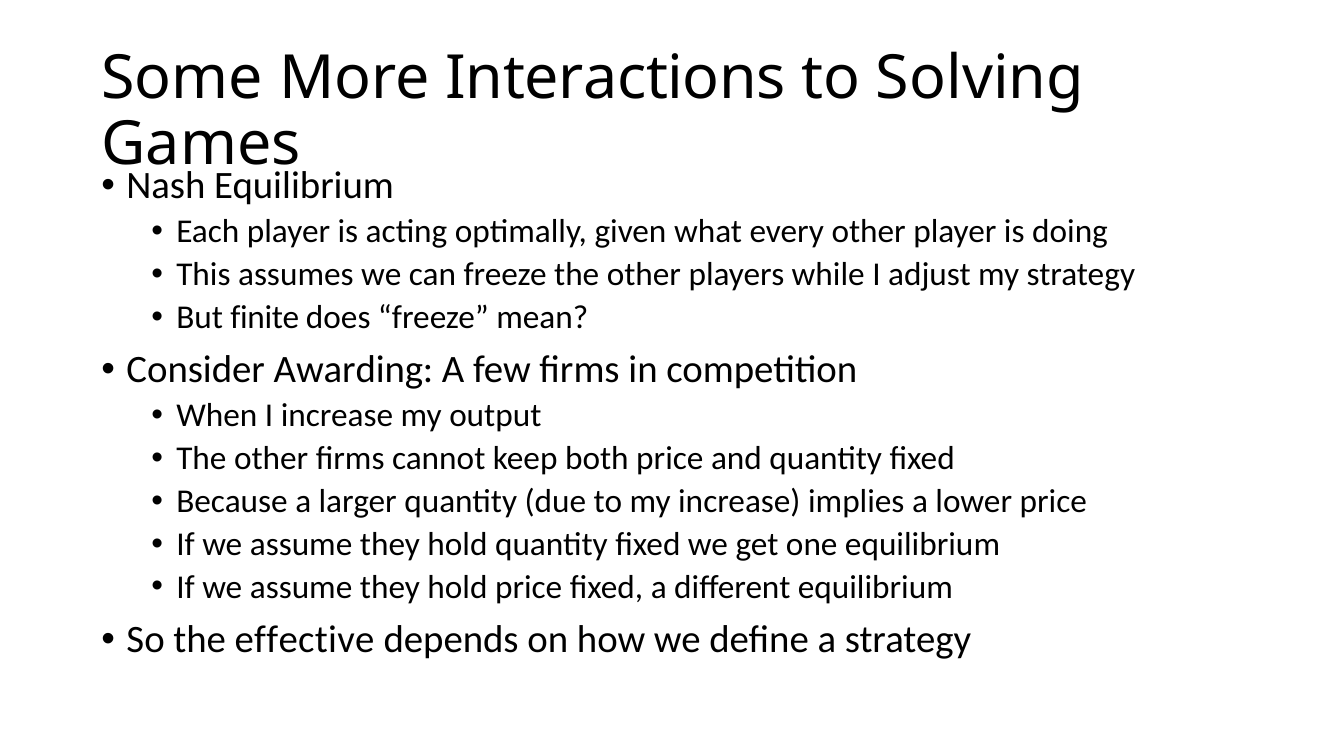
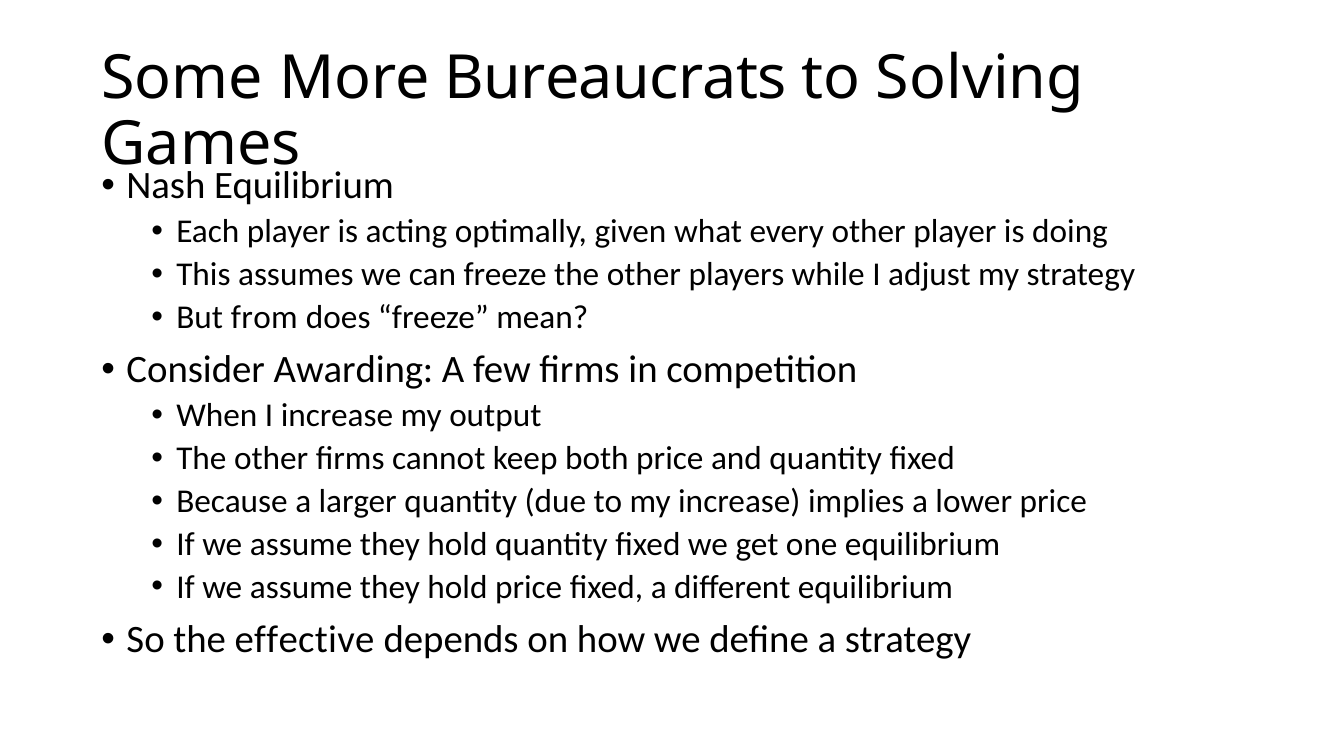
Interactions: Interactions -> Bureaucrats (616, 79)
finite: finite -> from (264, 318)
